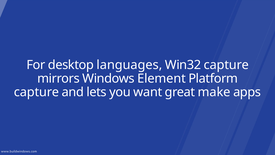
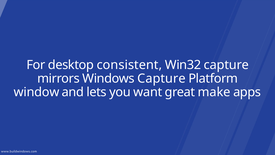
languages: languages -> consistent (129, 65)
Windows Element: Element -> Capture (161, 78)
capture: capture -> window (37, 92)
